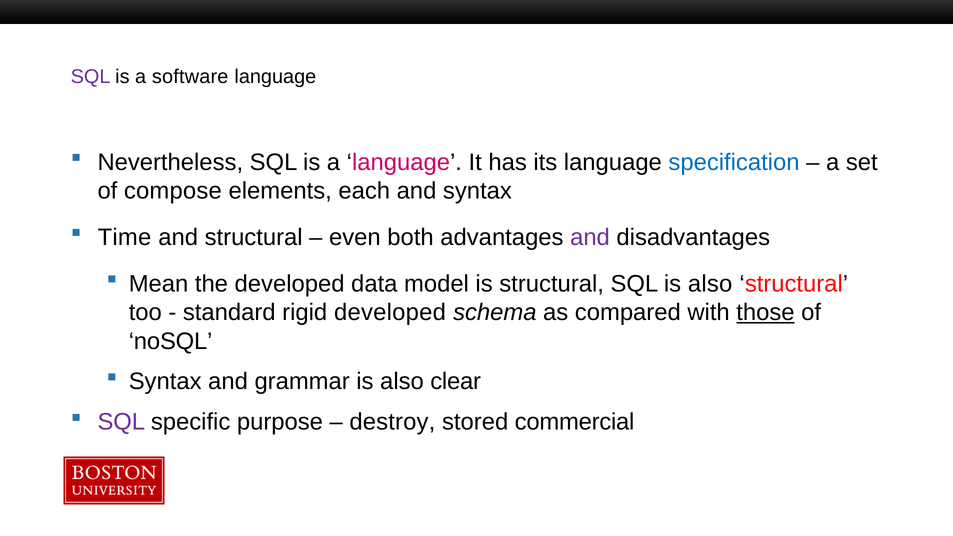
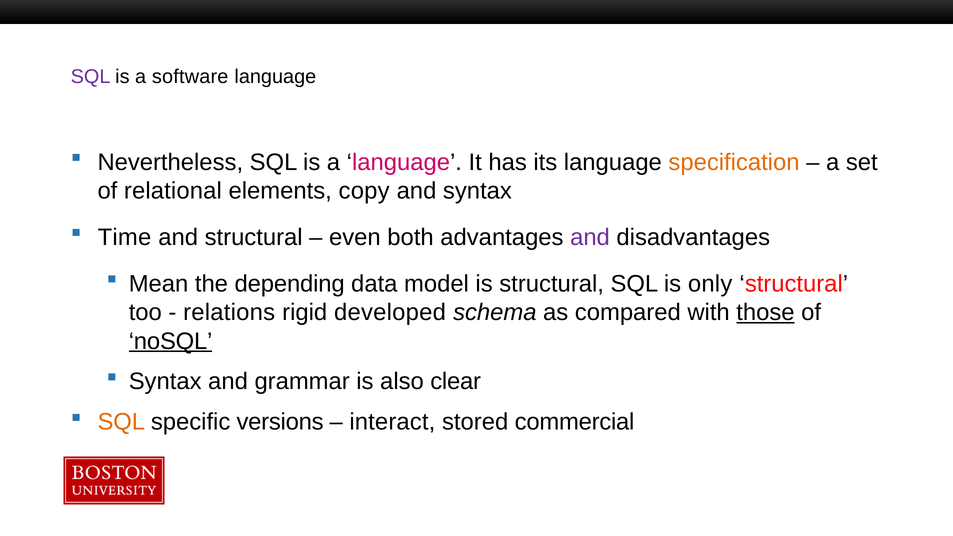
specification colour: blue -> orange (734, 162)
compose: compose -> relational (173, 191)
each: each -> copy (364, 191)
the developed: developed -> depending (290, 284)
SQL is also: also -> only (710, 284)
standard: standard -> relations (229, 313)
noSQL underline: none -> present (171, 341)
SQL colour: purple -> orange (121, 422)
purpose: purpose -> versions (280, 422)
destroy: destroy -> interact (392, 422)
